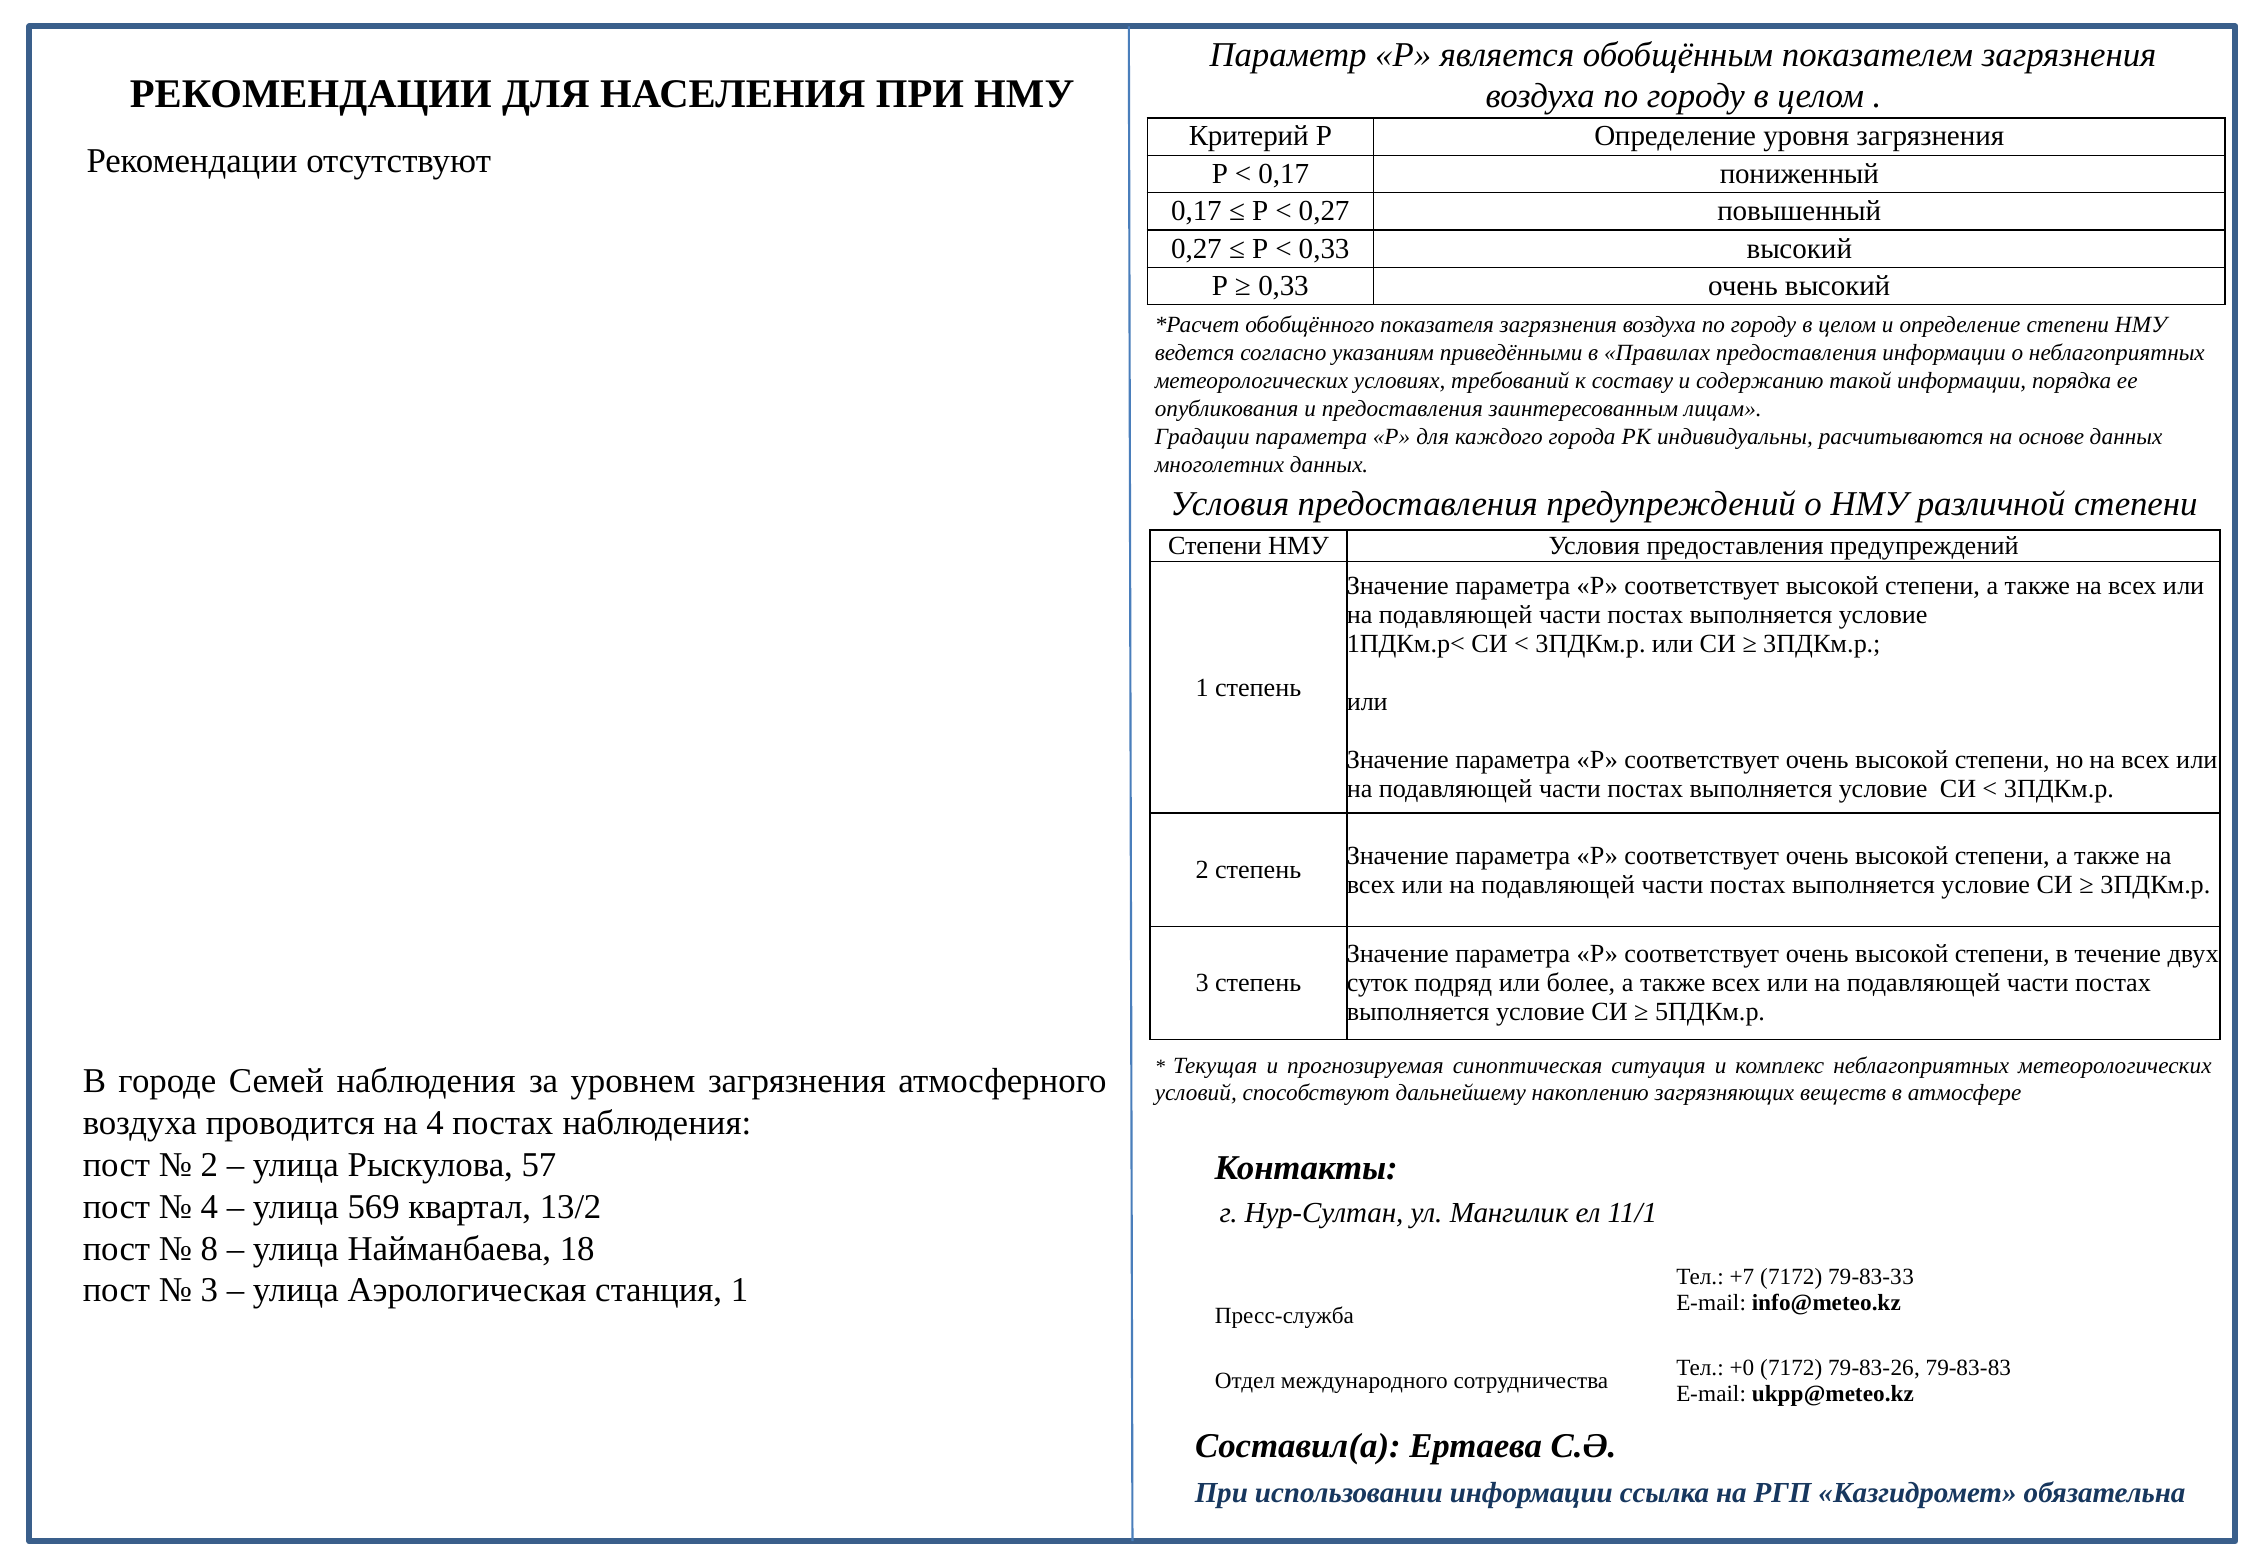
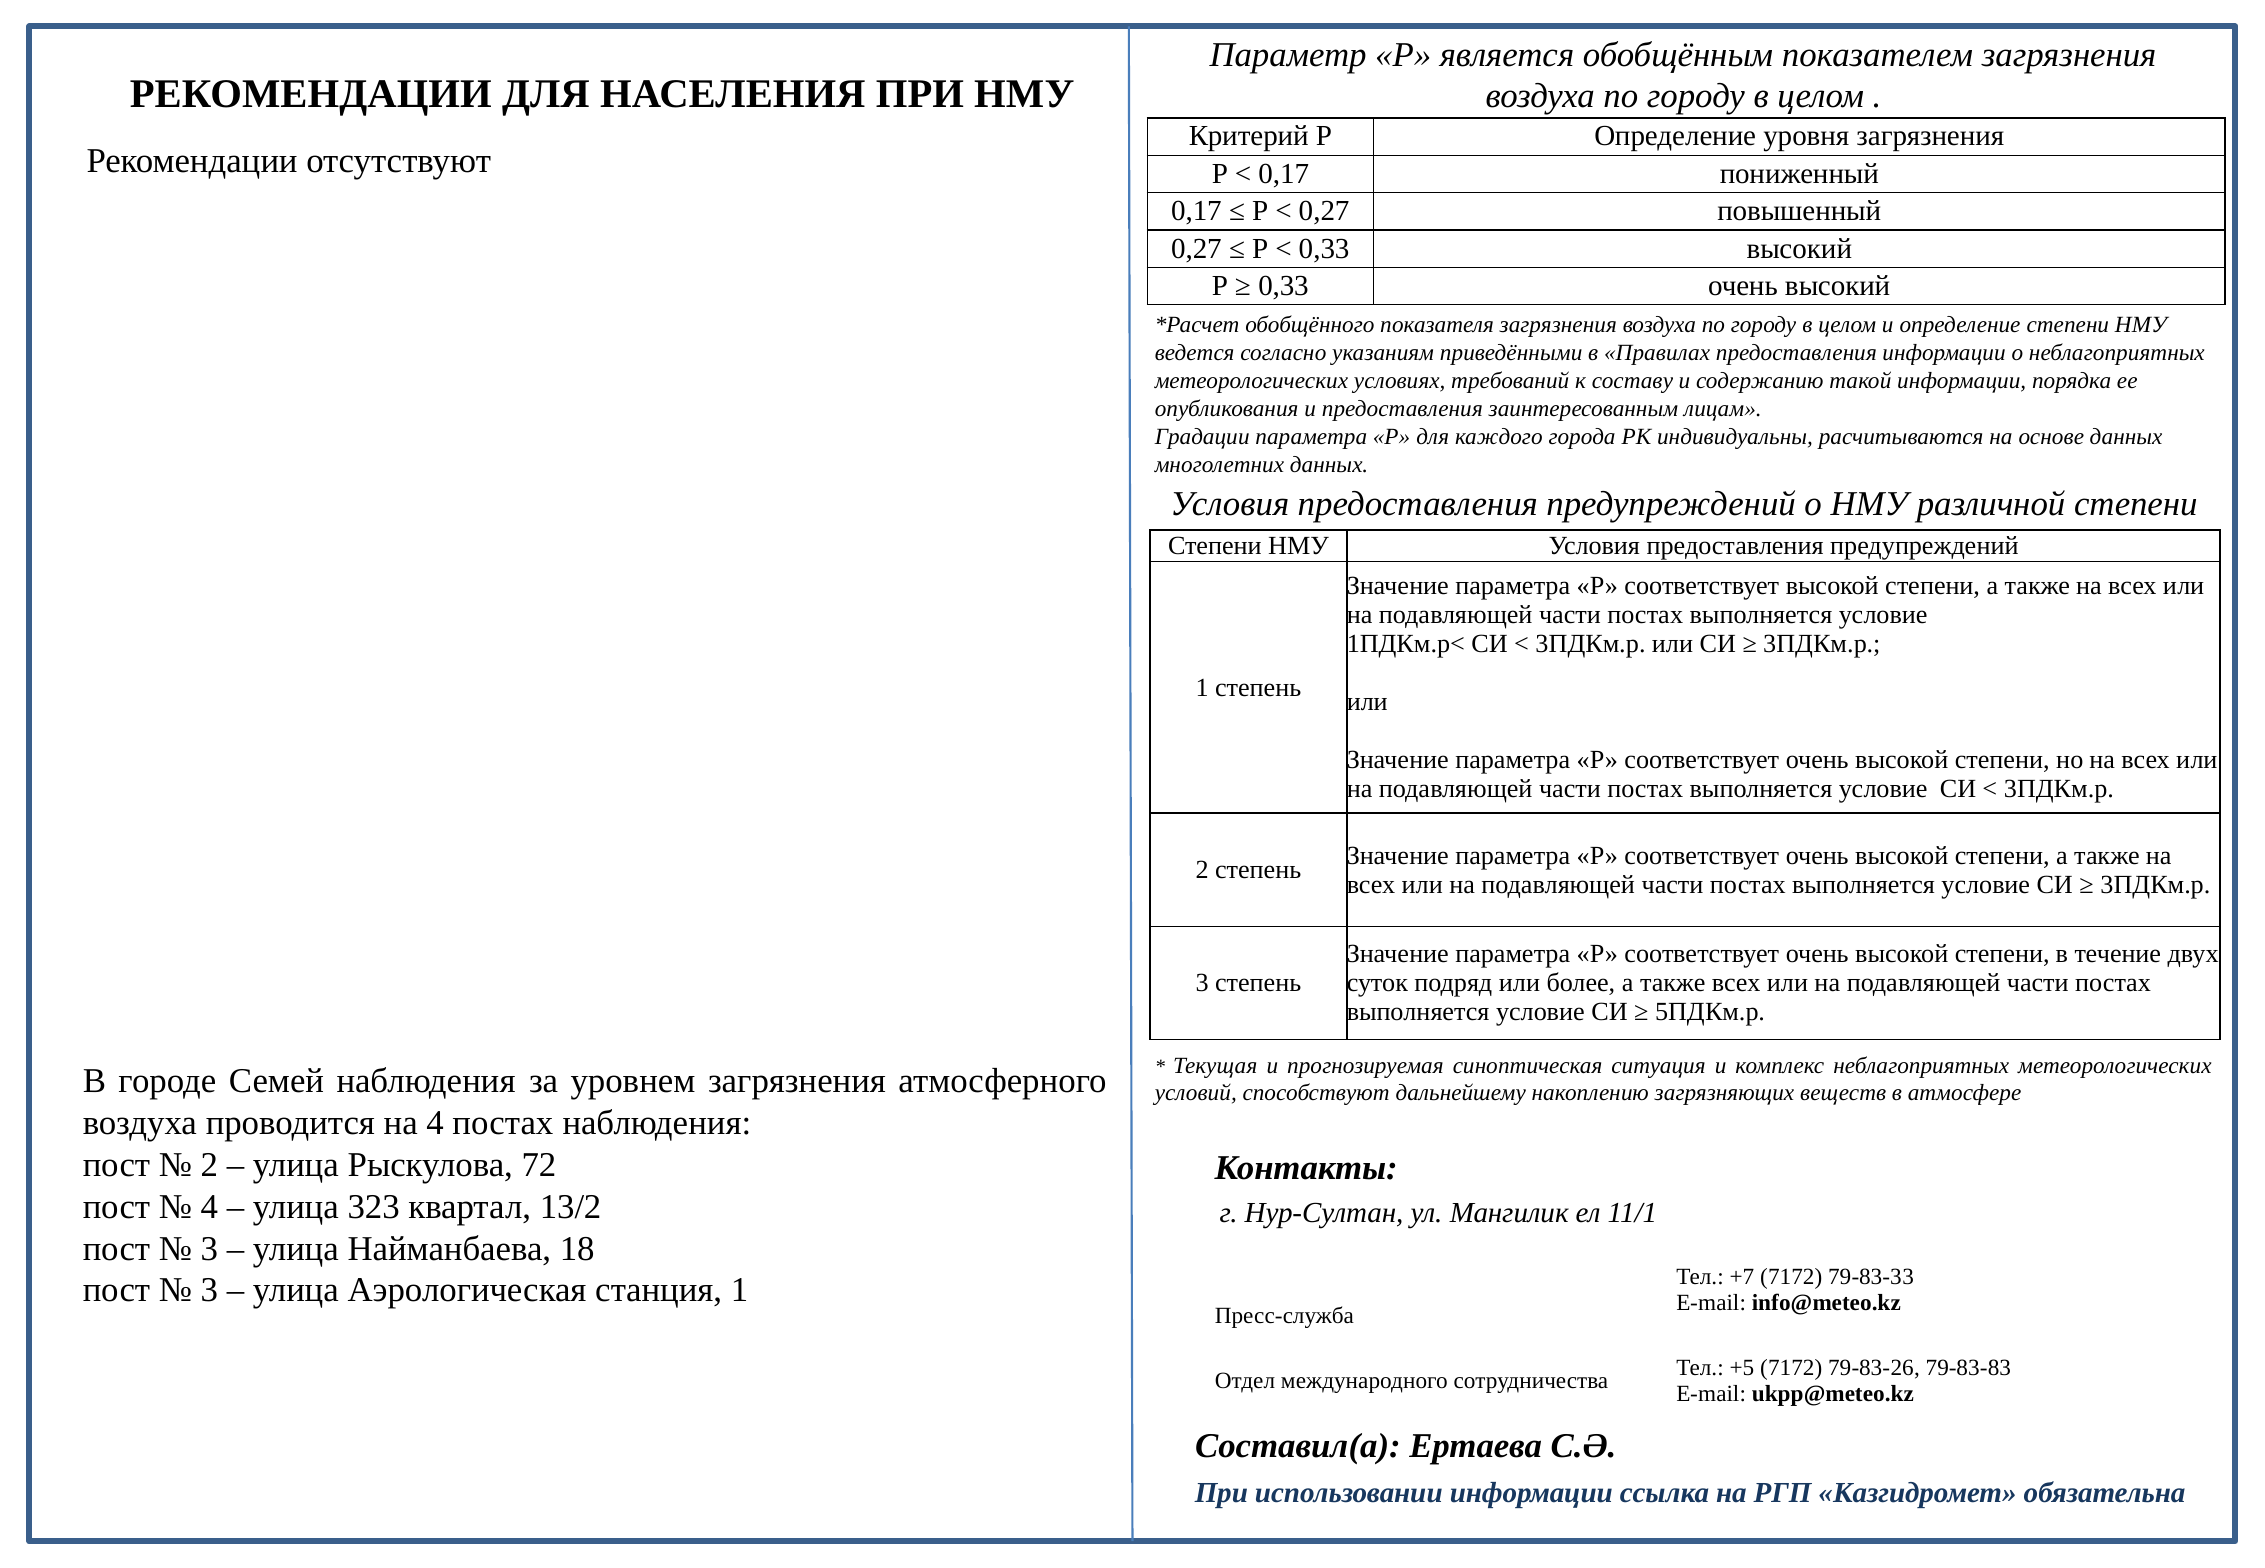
57: 57 -> 72 (539, 1165)
569: 569 -> 323 (374, 1207)
8: 8 -> 3 (209, 1249)
+0: +0 -> +5 (1742, 1368)
